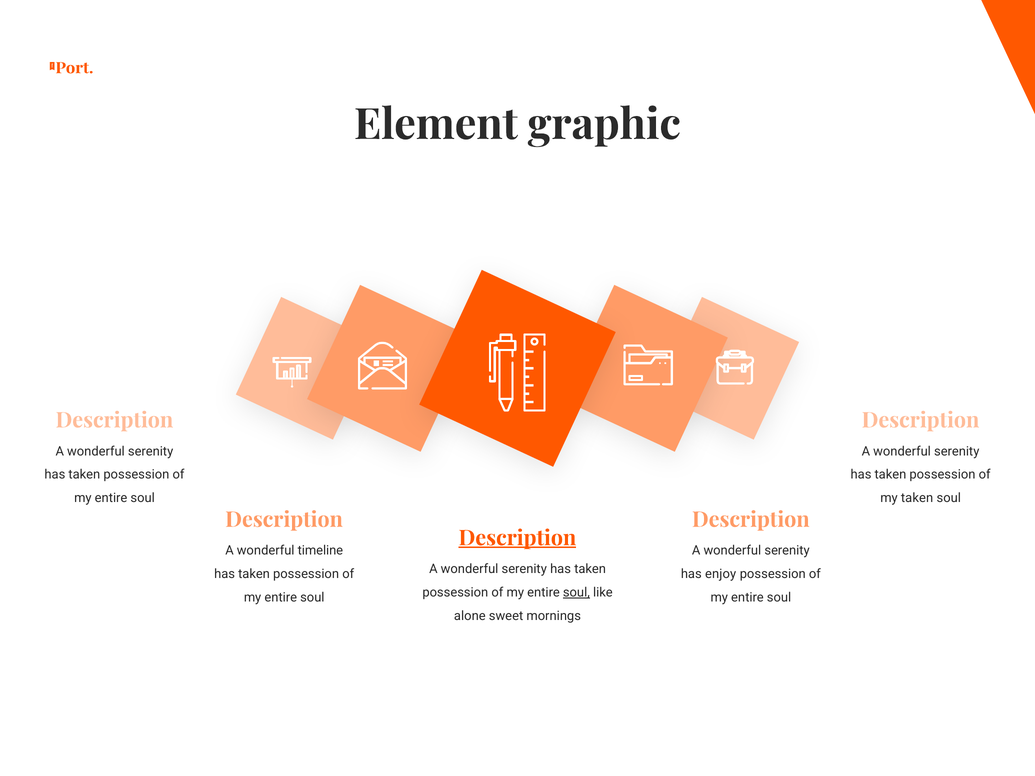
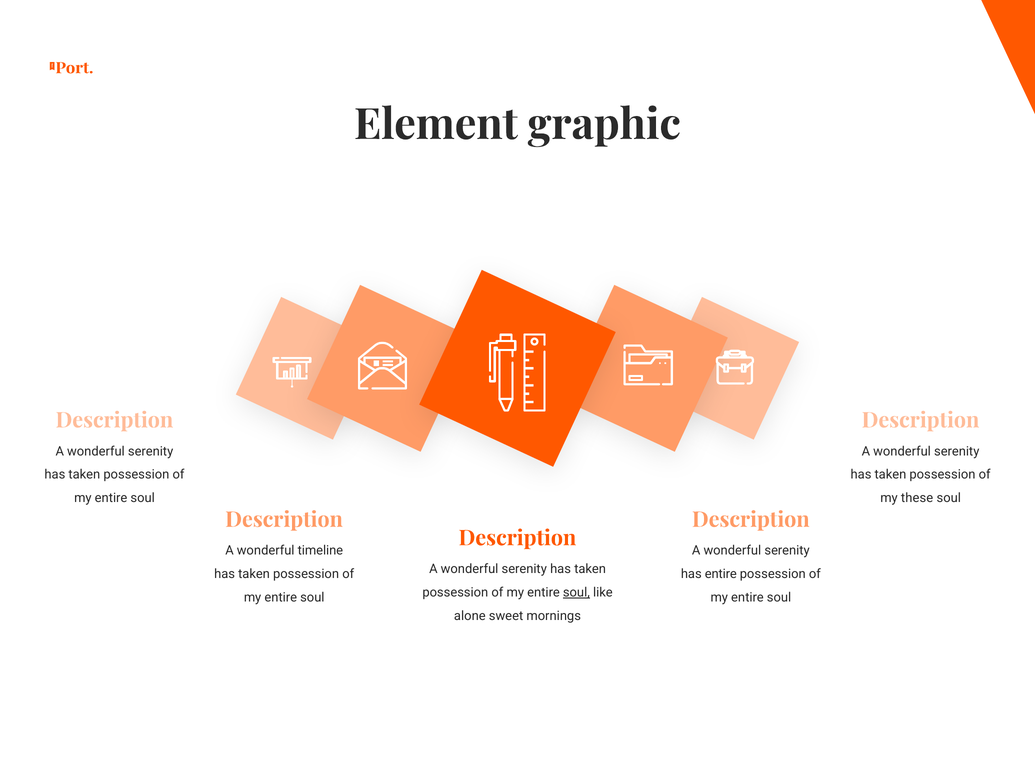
my taken: taken -> these (917, 498)
Description underline: present -> none (517, 538)
has enjoy: enjoy -> entire (721, 574)
